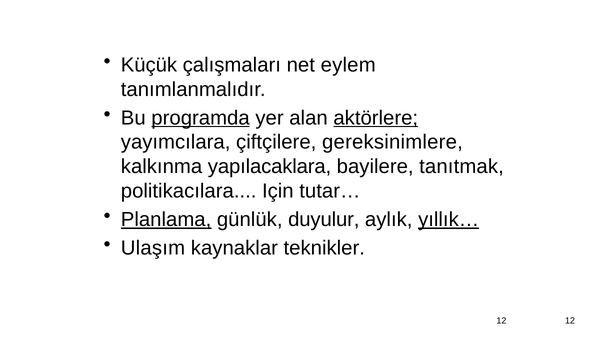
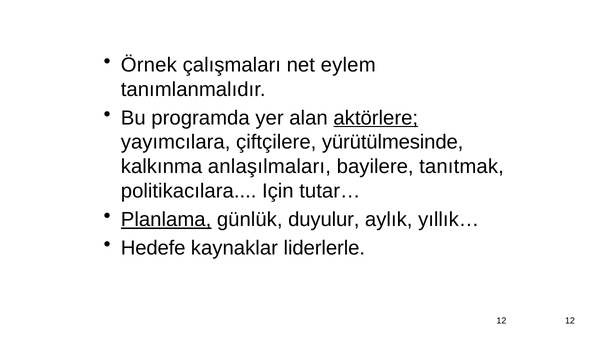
Küçük: Küçük -> Örnek (149, 65)
programda underline: present -> none (201, 118)
gereksinimlere: gereksinimlere -> yürütülmesinde (393, 142)
yapılacaklara: yapılacaklara -> anlaşılmaları (269, 167)
yıllık… underline: present -> none (449, 220)
Ulaşım: Ulaşım -> Hedefe (153, 248)
teknikler: teknikler -> liderlerle (324, 248)
